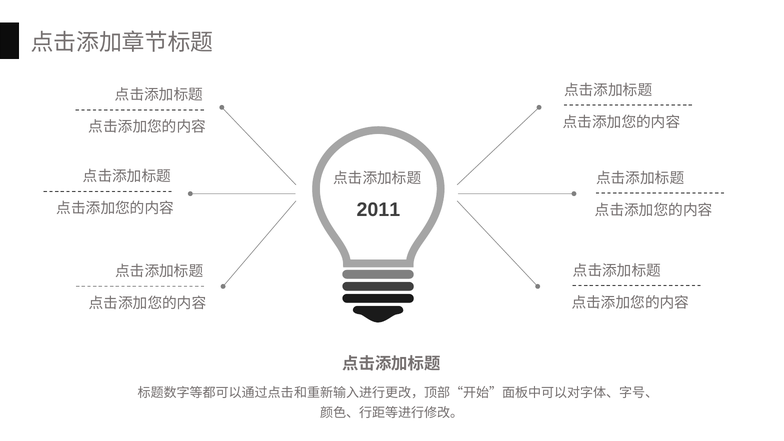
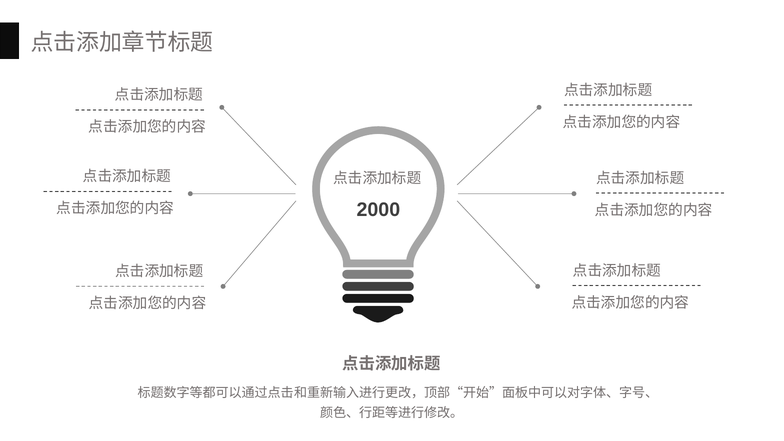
2011: 2011 -> 2000 (378, 210)
